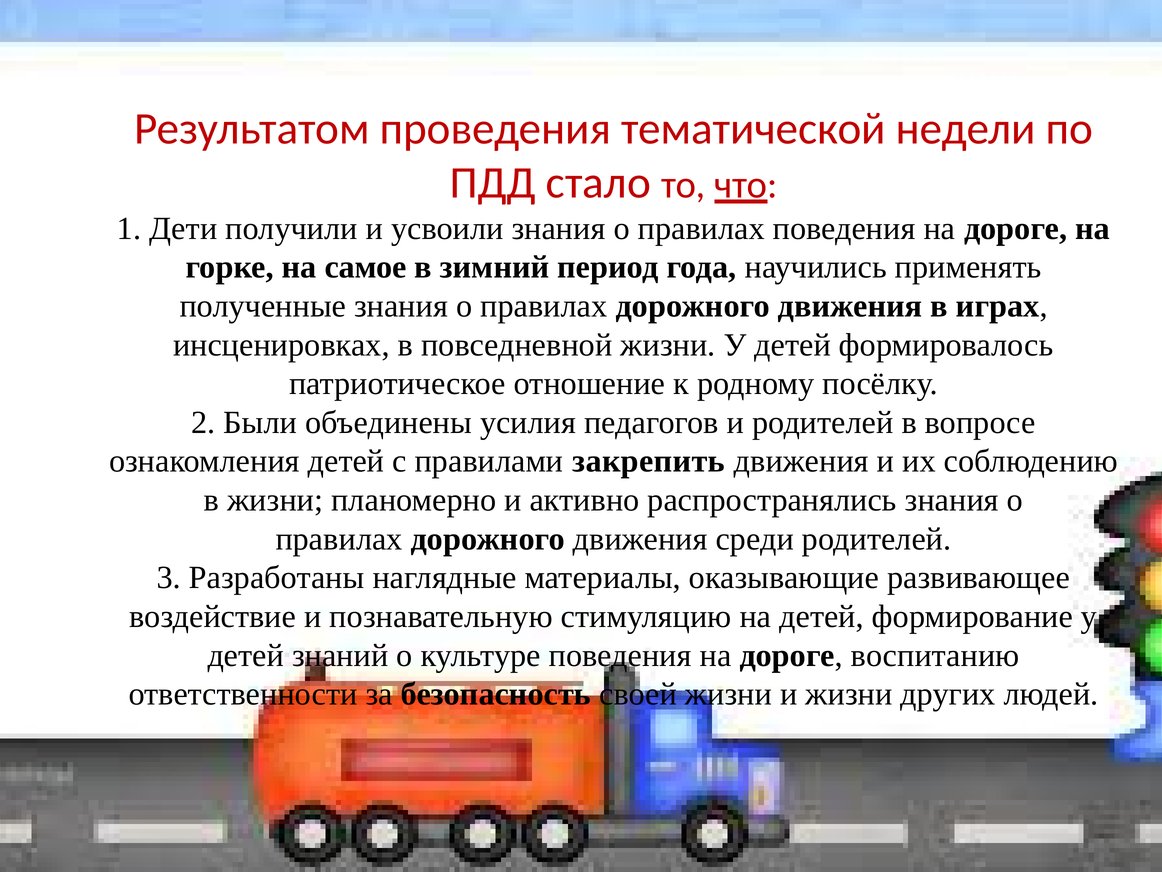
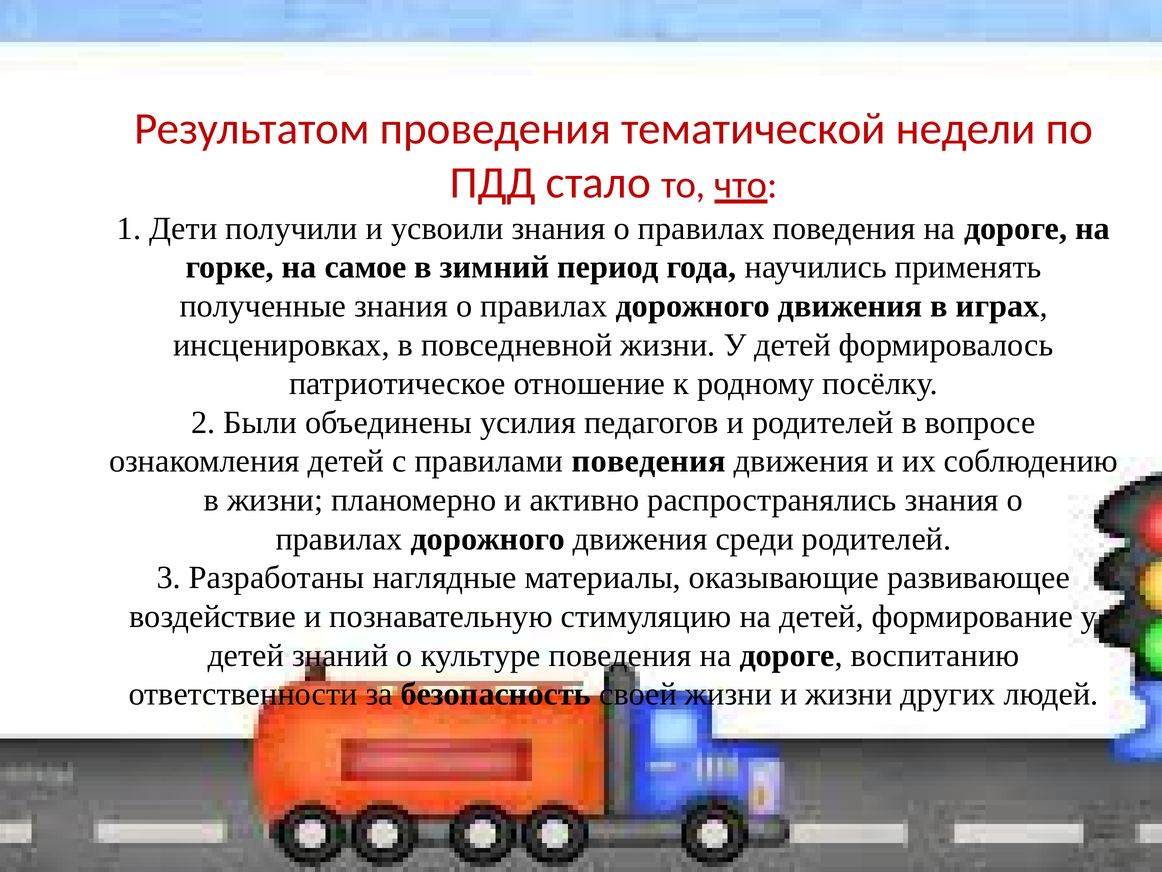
правилами закрепить: закрепить -> поведения (649, 461)
